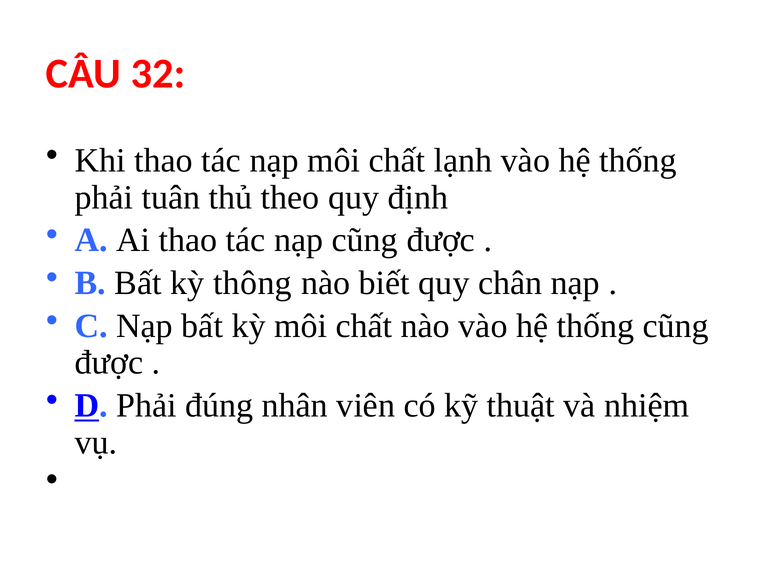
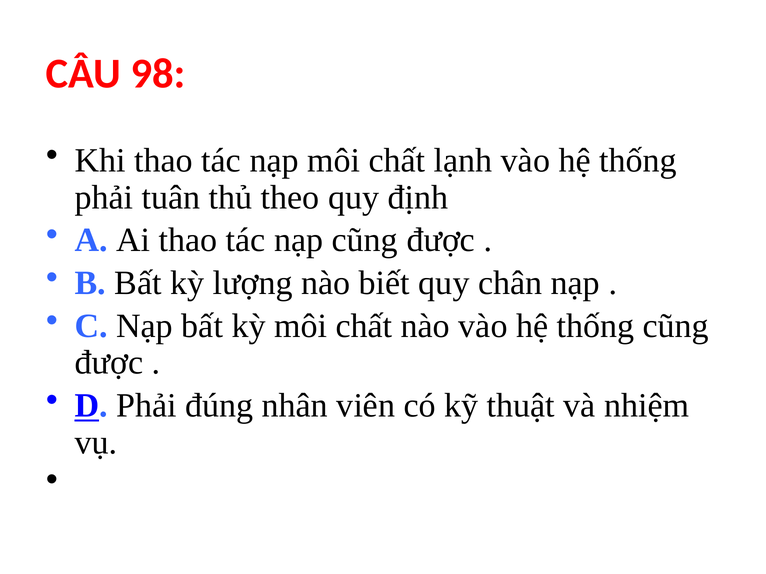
32: 32 -> 98 (158, 74)
thông: thông -> lượng (253, 283)
